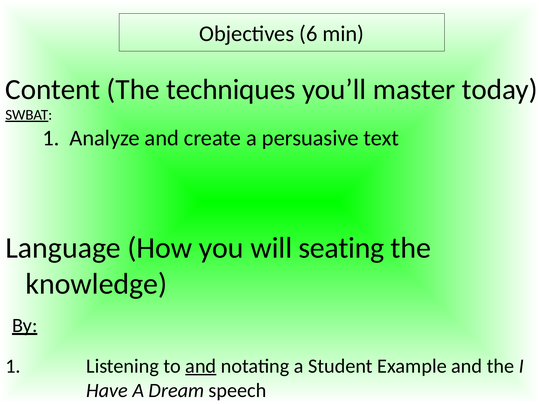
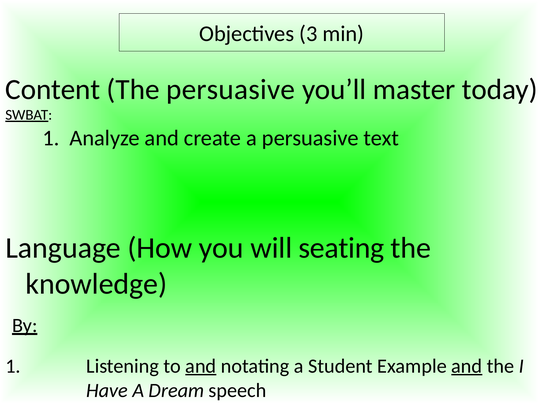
6: 6 -> 3 (308, 34)
The techniques: techniques -> persuasive (231, 90)
and underline: none -> present (467, 366)
